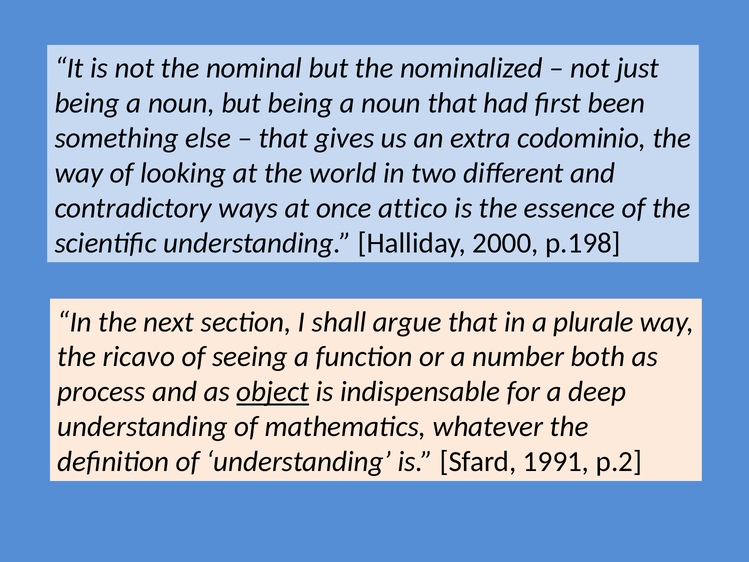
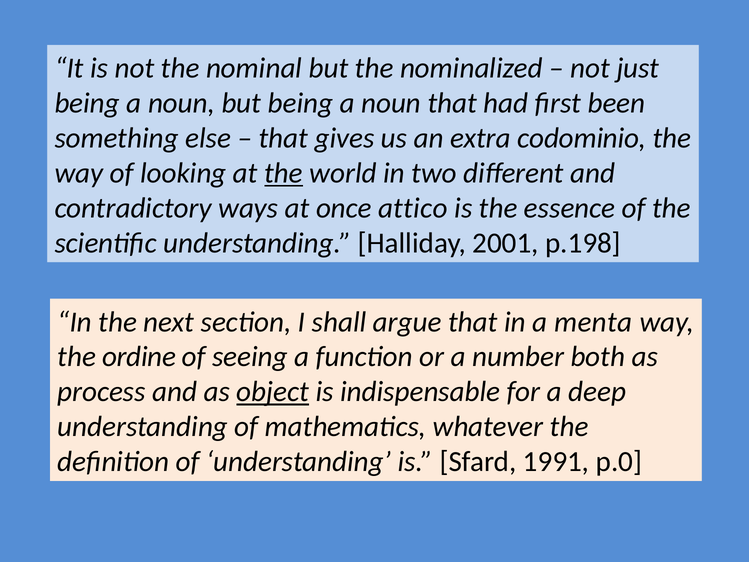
the underline: none -> present (284, 173)
2000: 2000 -> 2001 (506, 243)
plurale: plurale -> menta (593, 322)
ricavo: ricavo -> ordine (139, 357)
p.2: p.2 -> p.0 (619, 462)
